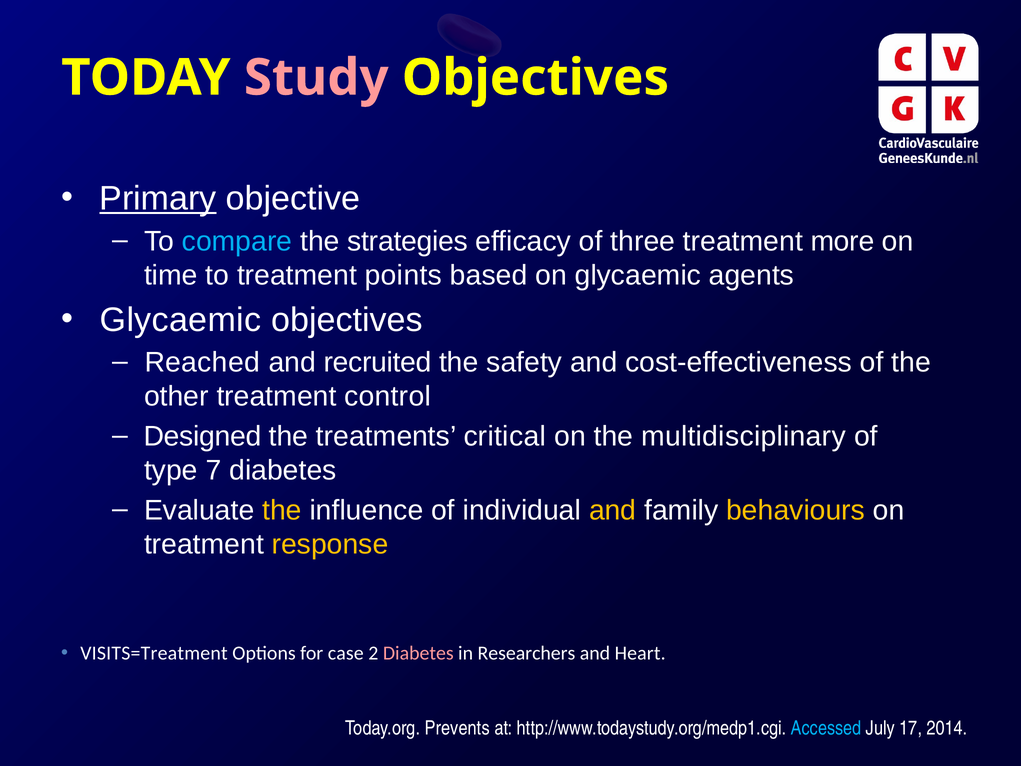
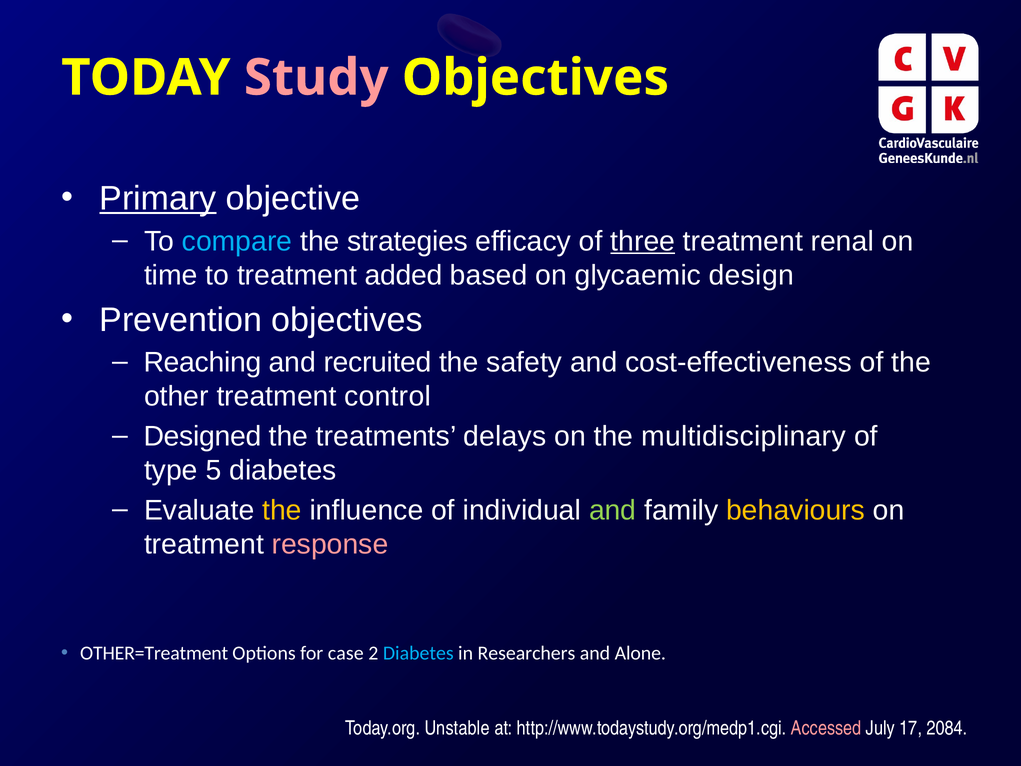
three underline: none -> present (643, 241)
more: more -> renal (842, 241)
points: points -> added (404, 275)
agents: agents -> design (751, 275)
Glycaemic: Glycaemic -> Prevention (181, 320)
Reached: Reached -> Reaching (203, 362)
critical: critical -> delays (505, 436)
7: 7 -> 5 (213, 470)
and colour: yellow -> light green (613, 510)
response colour: yellow -> pink (330, 544)
VISITS=Treatment: VISITS=Treatment -> OTHER=Treatment (154, 653)
Diabetes colour: pink -> light blue (418, 653)
Heart: Heart -> Alone (640, 653)
Prevents: Prevents -> Unstable (457, 728)
Accessed colour: light blue -> pink (826, 728)
2014: 2014 -> 2084 (947, 728)
